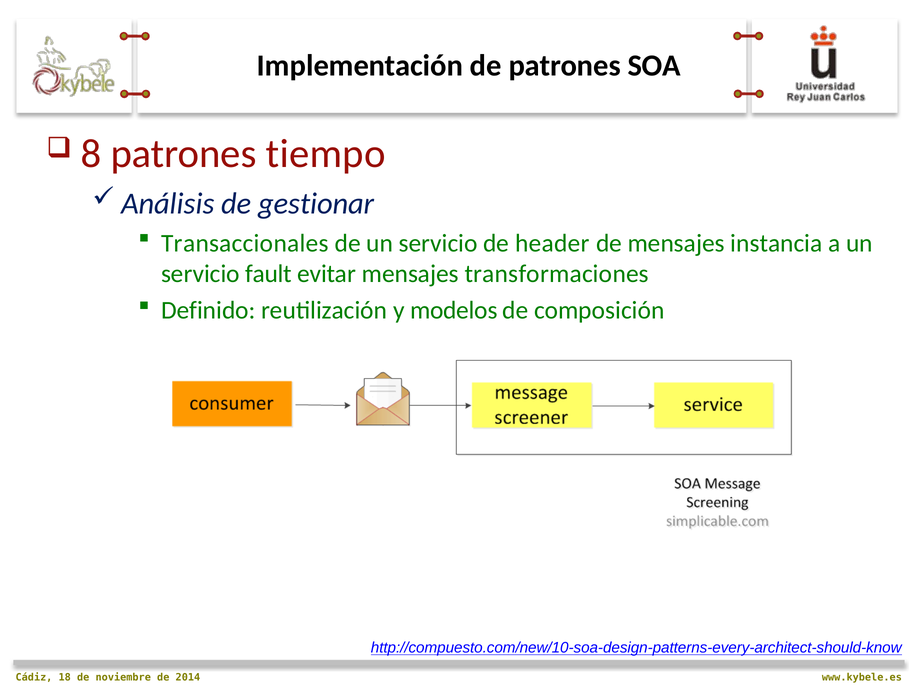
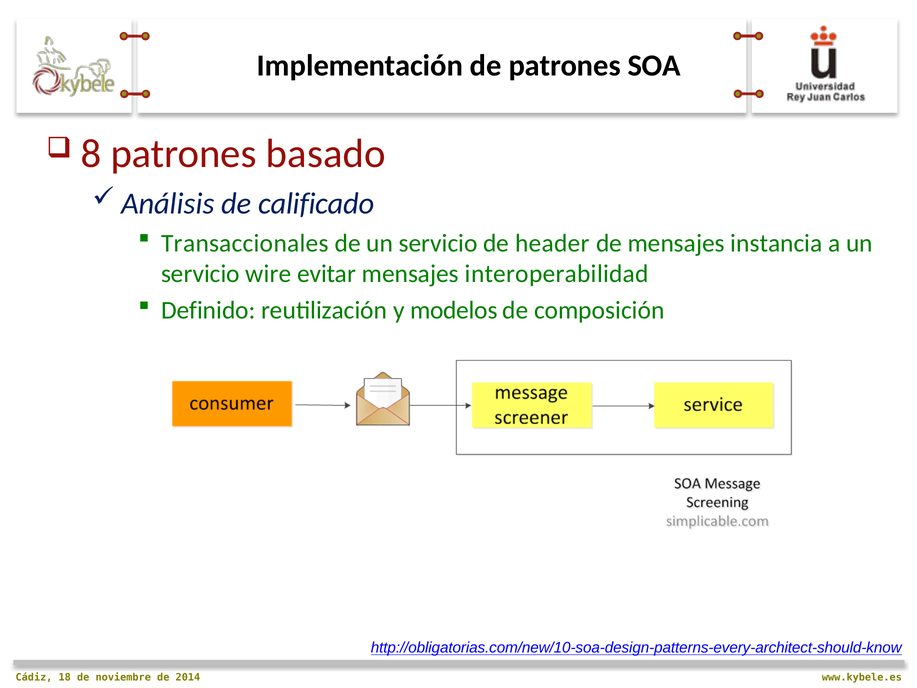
tiempo: tiempo -> basado (326, 154)
gestionar: gestionar -> calificado (316, 203)
fault: fault -> wire (268, 274)
transformaciones: transformaciones -> interoperabilidad (557, 274)
http://compuesto.com/new/10-soa-design-patterns-every-architect-should-know: http://compuesto.com/new/10-soa-design-patterns-every-architect-should-know -> http://obligatorias.com/new/10-soa-design-patterns-every-architect-should-know (636, 648)
